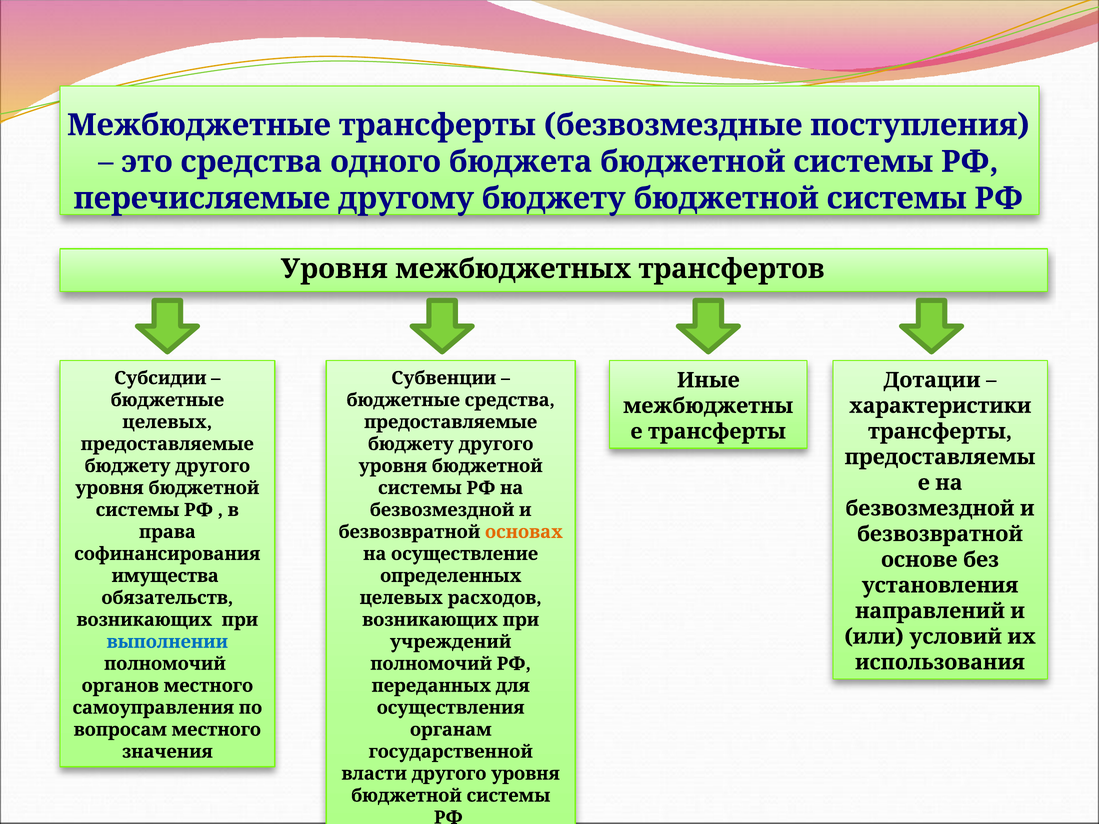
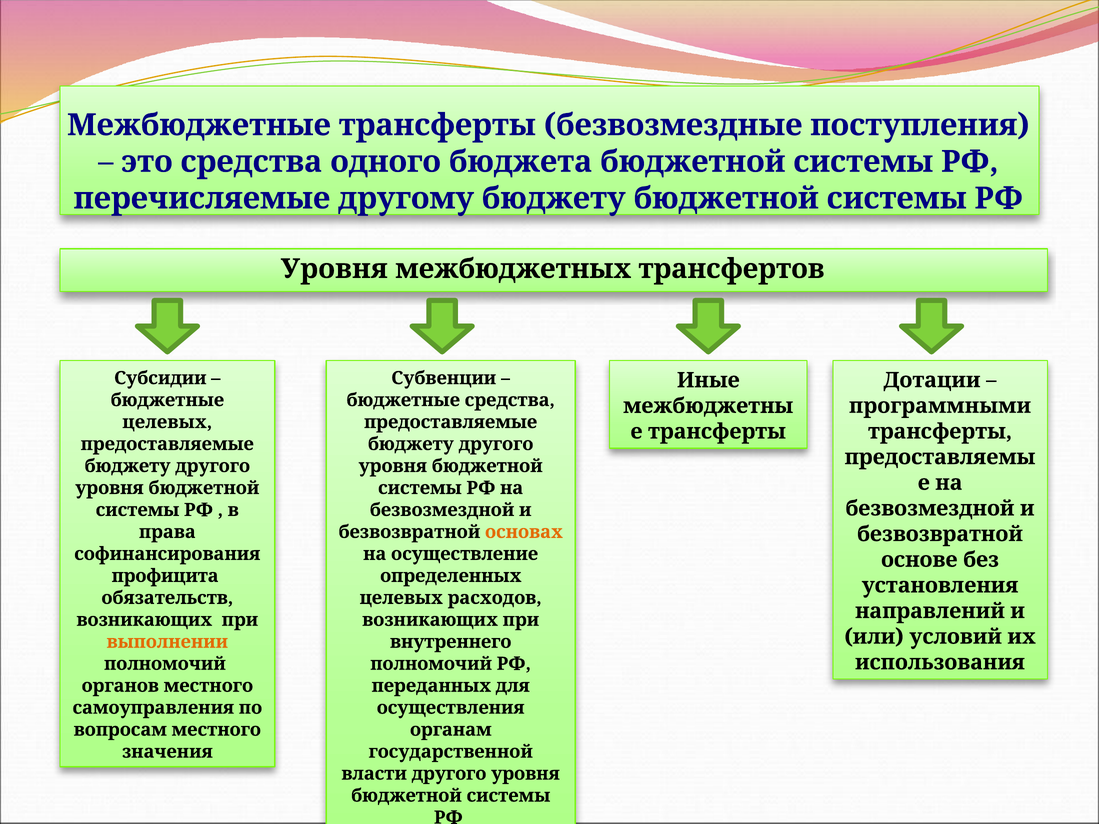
характеристики: характеристики -> программными (940, 406)
имущества: имущества -> профицита (165, 576)
выполнении colour: blue -> orange (167, 642)
учреждений: учреждений -> внутреннего (451, 642)
